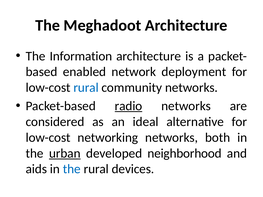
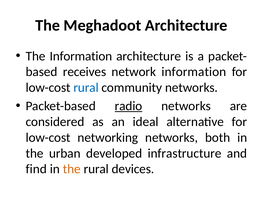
enabled: enabled -> receives (85, 72)
network deployment: deployment -> information (194, 72)
urban underline: present -> none (65, 153)
neighborhood: neighborhood -> infrastructure (185, 153)
aids: aids -> find (36, 169)
the colour: blue -> orange (72, 169)
